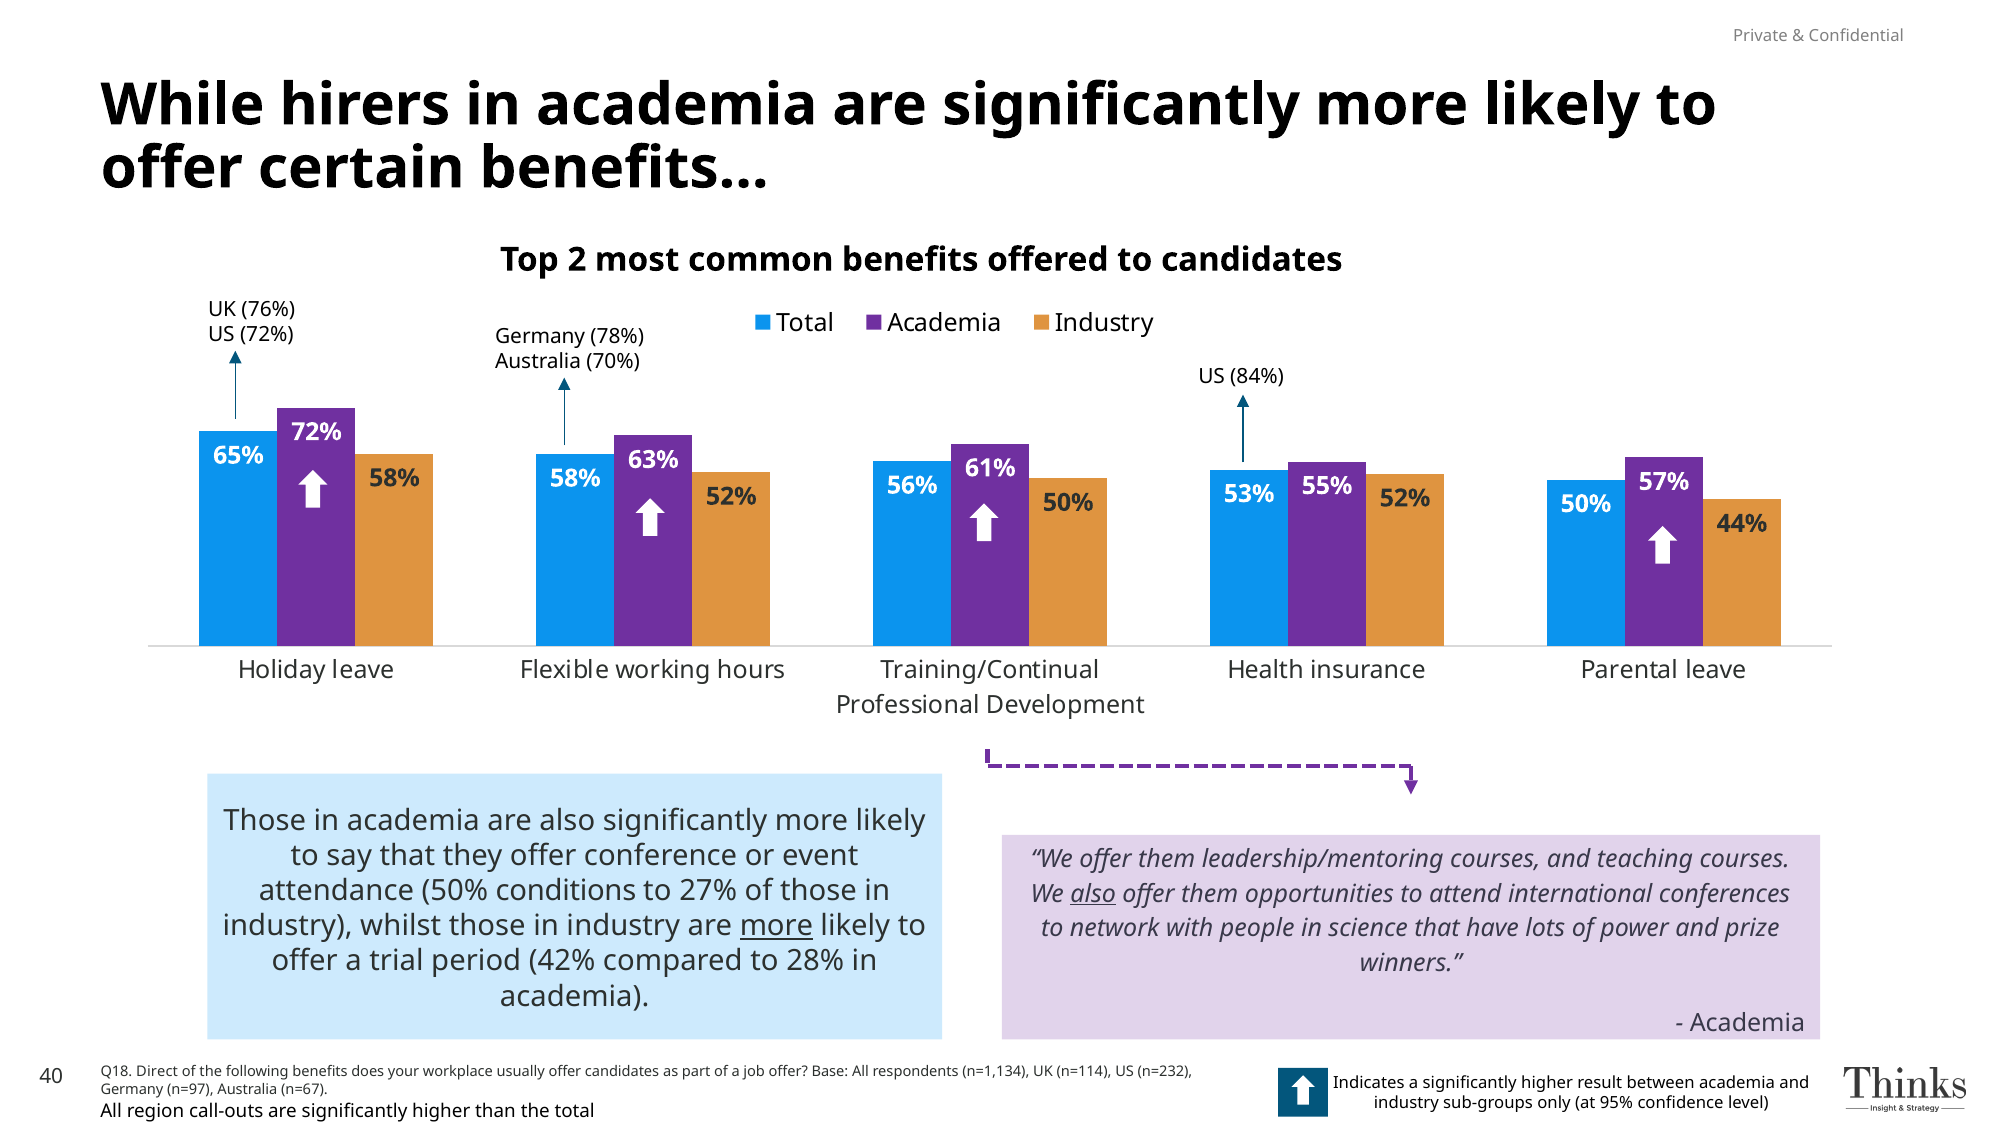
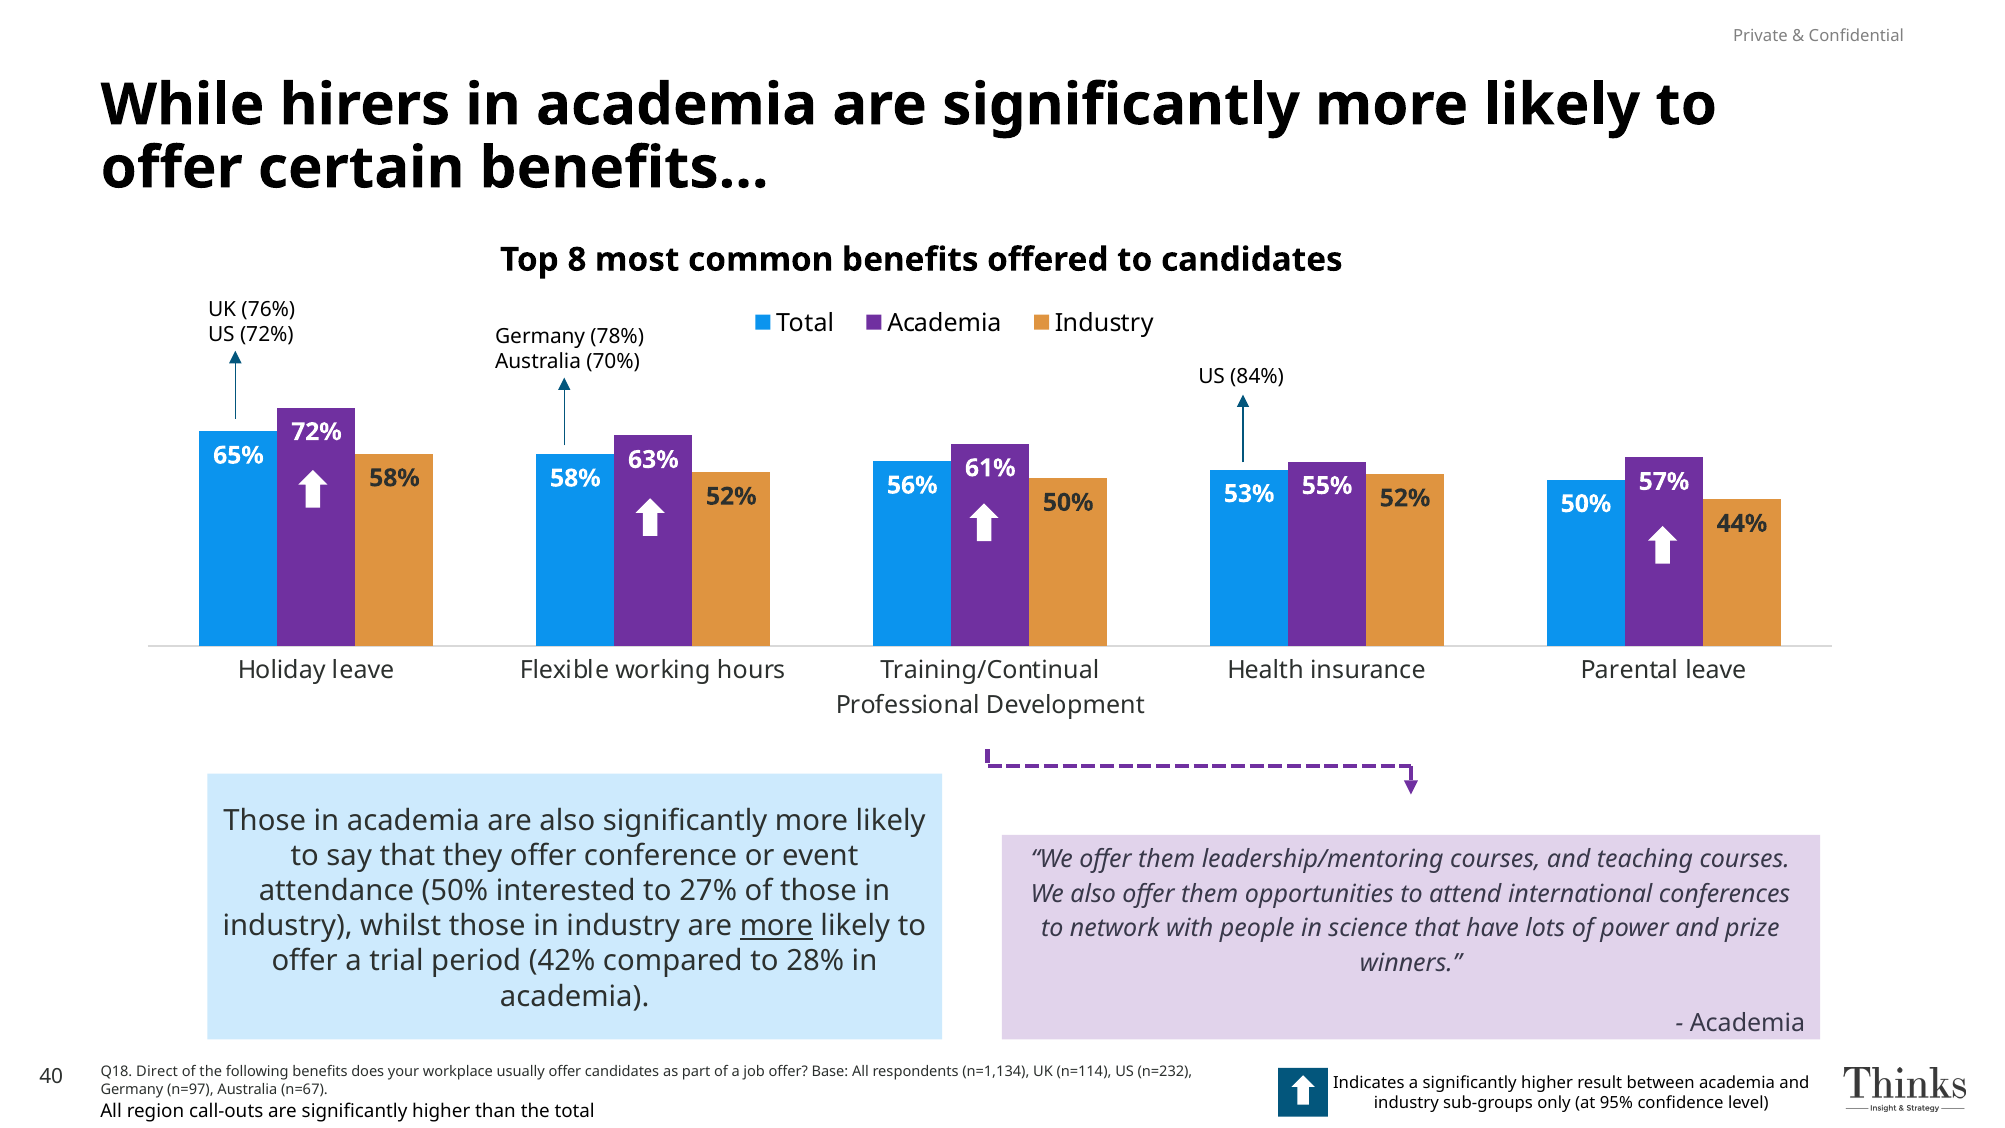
2: 2 -> 8 (577, 260)
conditions: conditions -> interested (566, 891)
also underline: present -> none (1093, 894)
